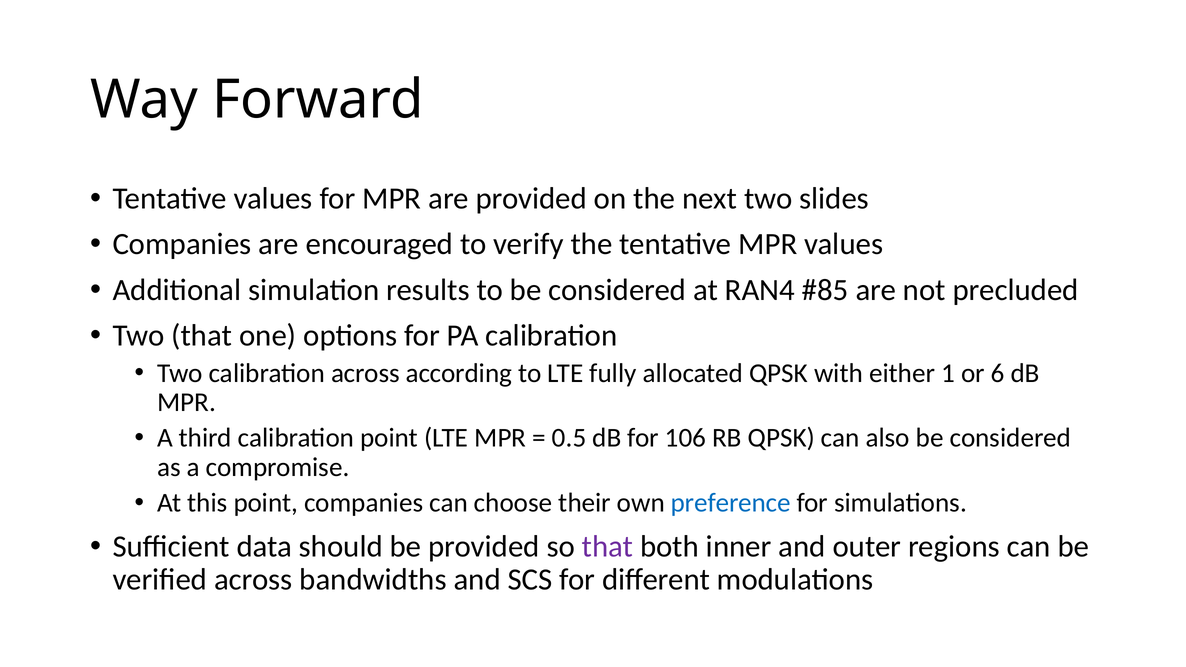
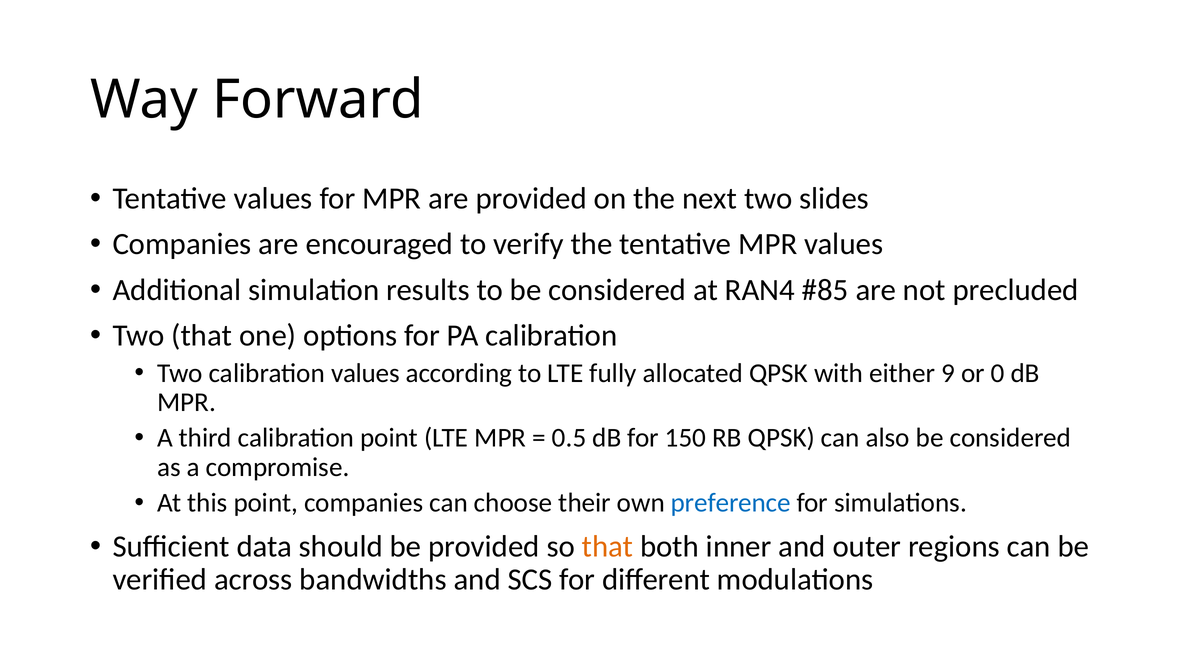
calibration across: across -> values (365, 373)
1: 1 -> 9 (948, 373)
6: 6 -> 0 (998, 373)
106: 106 -> 150 (686, 438)
that colour: purple -> orange (607, 547)
